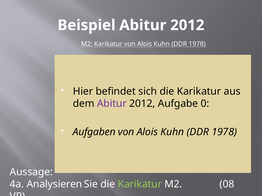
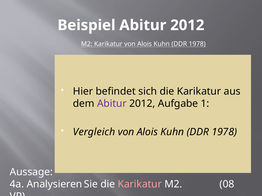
0: 0 -> 1 (205, 104)
Aufgaben: Aufgaben -> Vergleich (94, 132)
Karikatur colour: light green -> pink (140, 185)
